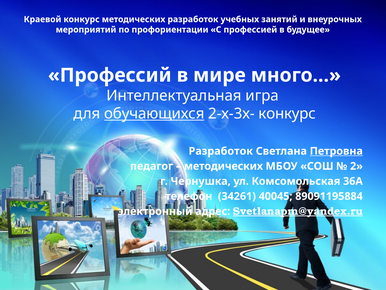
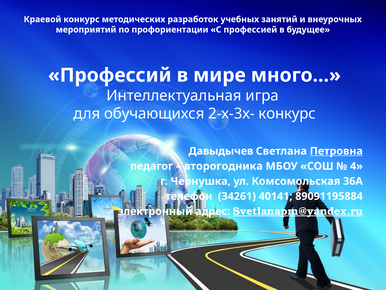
обучающихся underline: present -> none (154, 113)
Разработок: Разработок -> Давыдычев (221, 151)
методических: методических -> второгодника (223, 166)
2: 2 -> 4 (356, 166)
40045: 40045 -> 40141 (276, 196)
